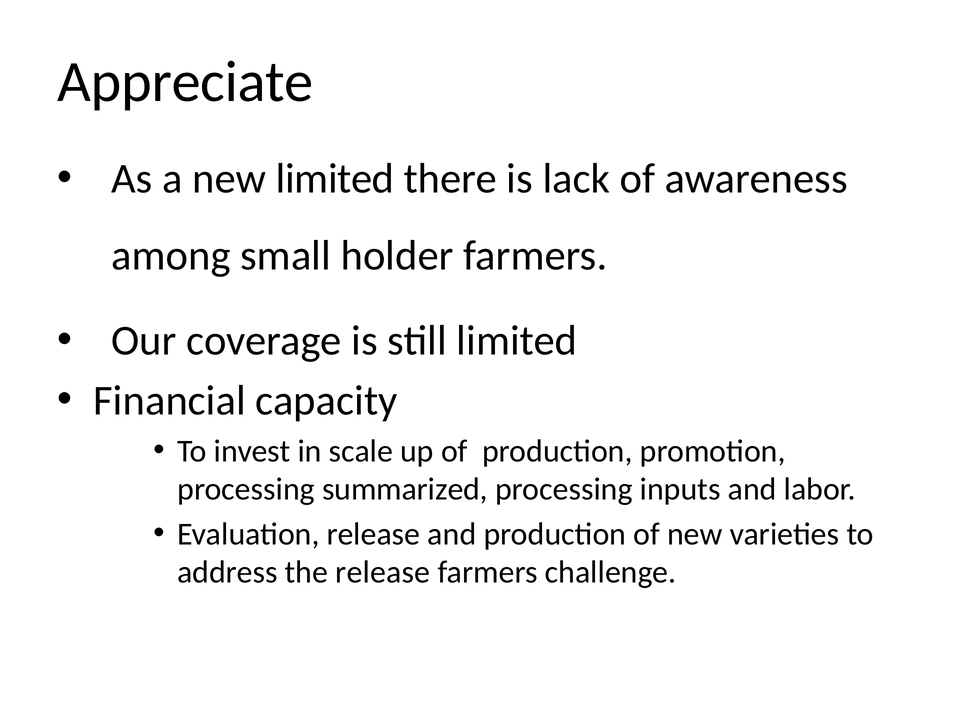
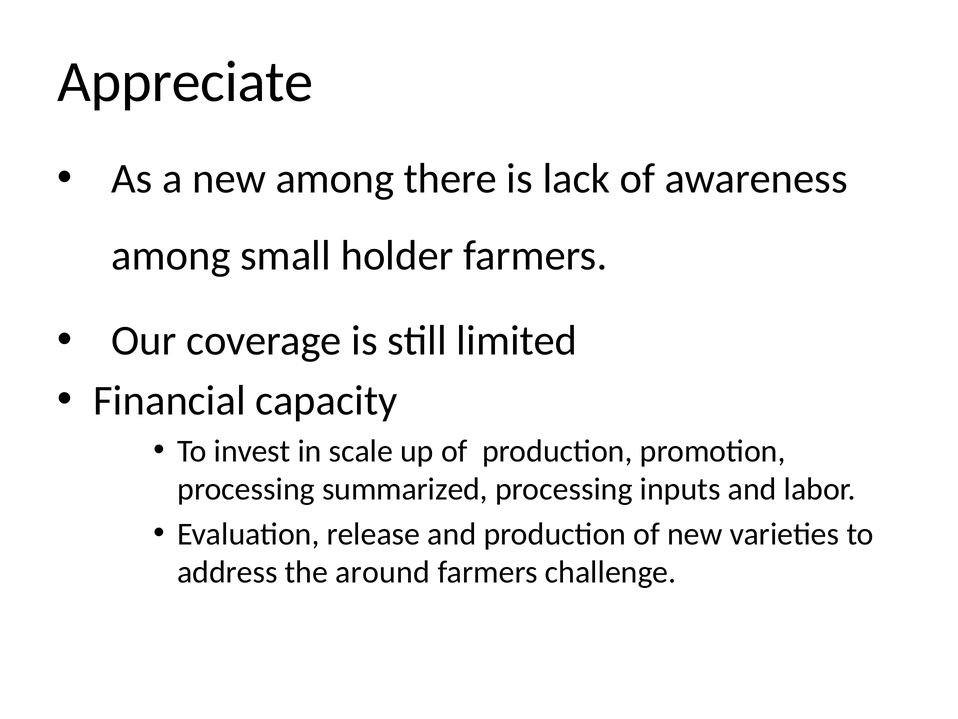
new limited: limited -> among (335, 179)
the release: release -> around (383, 572)
